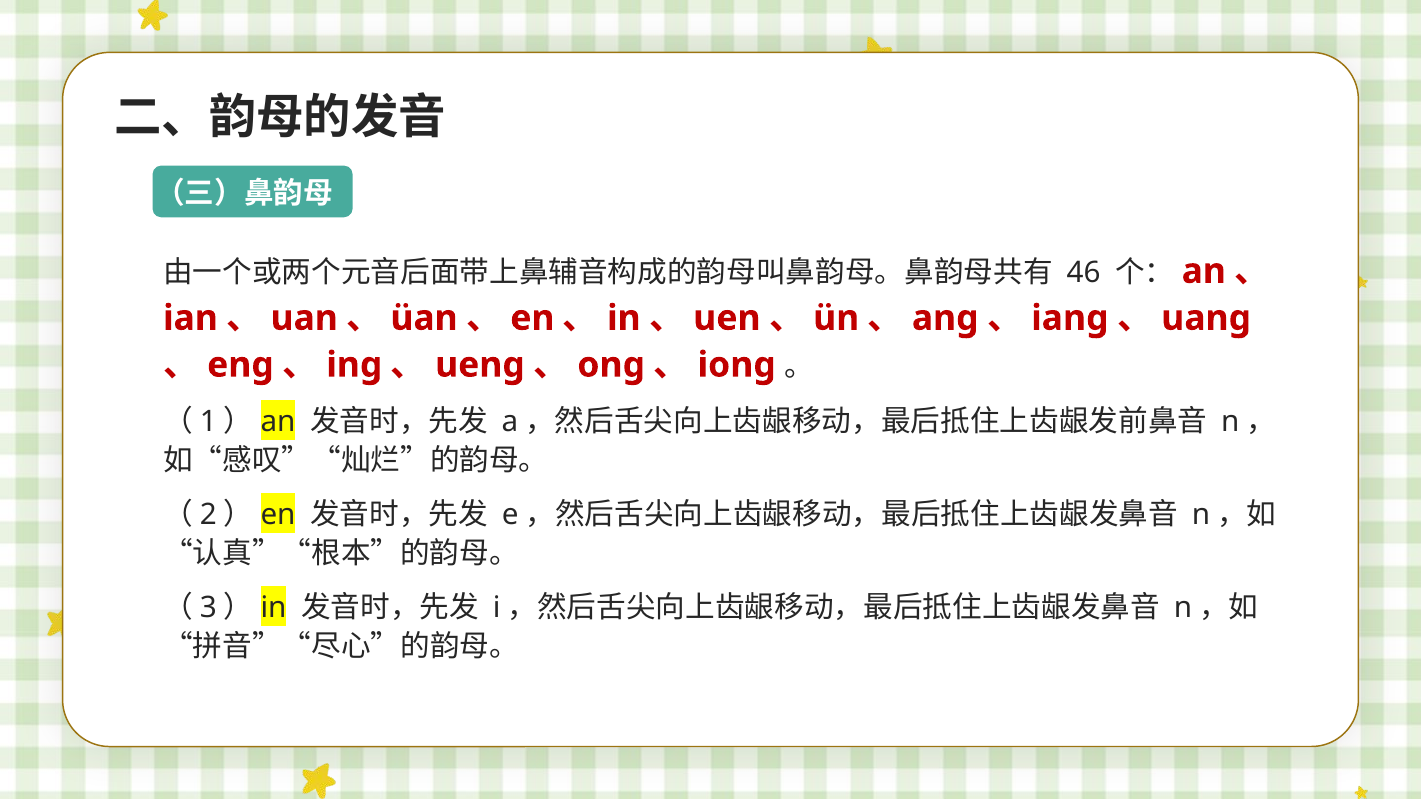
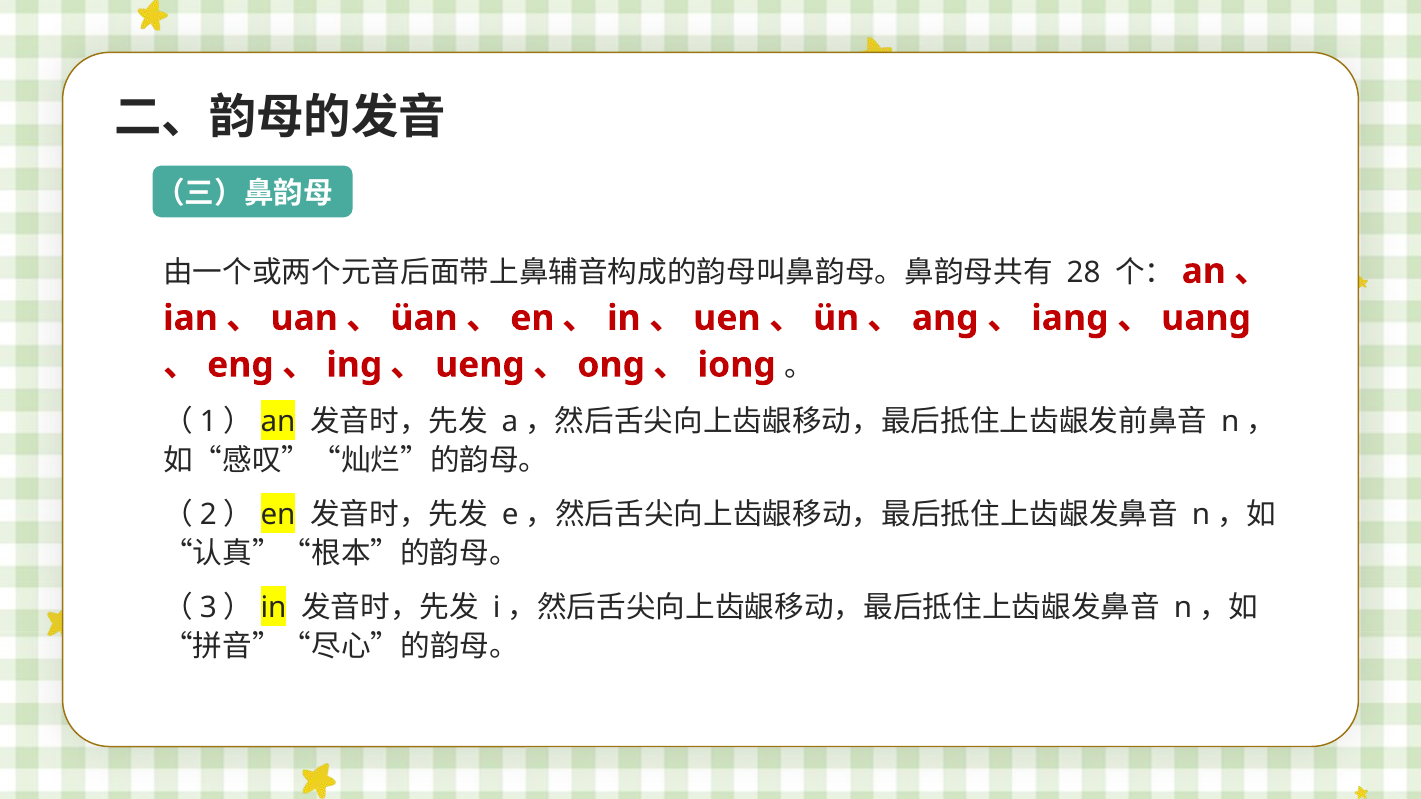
46: 46 -> 28 (1084, 273)
